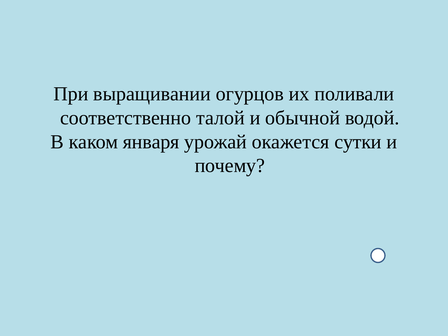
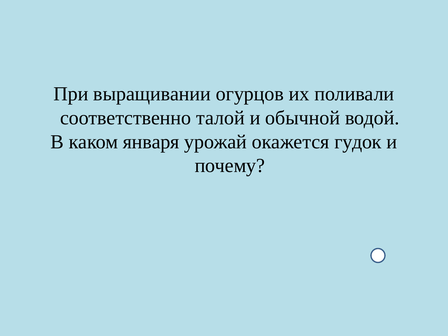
сутки: сутки -> гудок (358, 142)
